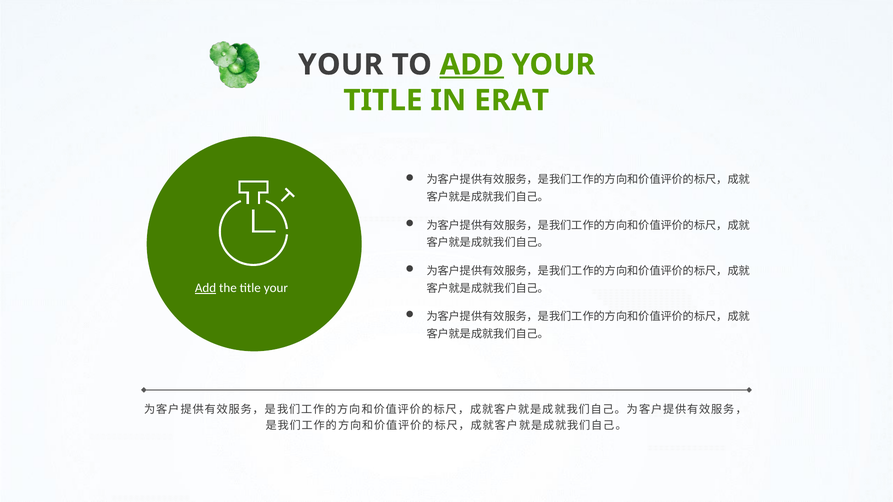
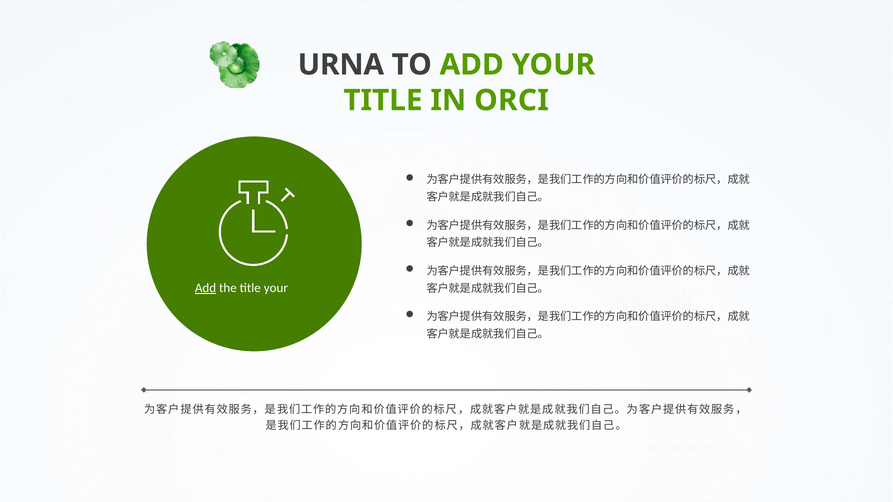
YOUR: YOUR -> URNA (341, 65)
ADD underline: present -> none (472, 65)
ERAT: ERAT -> ORCI (512, 100)
